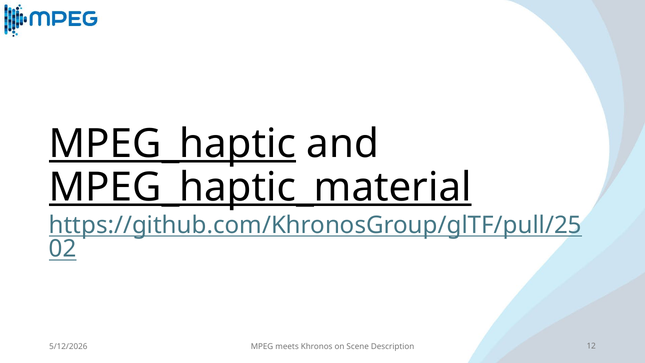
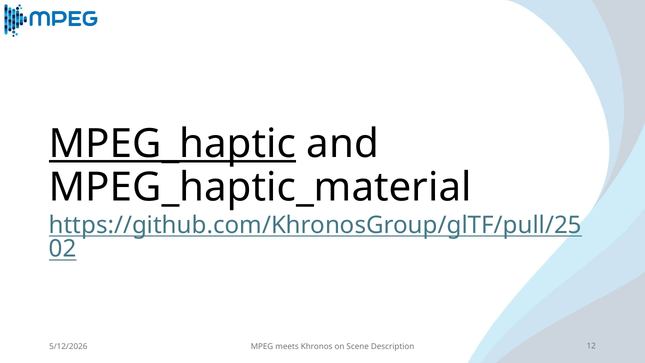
MPEG_haptic_material underline: present -> none (260, 187)
